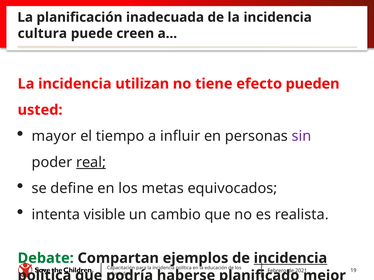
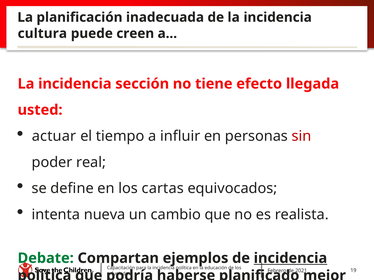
utilizan: utilizan -> sección (142, 84)
pueden: pueden -> llegada (312, 84)
mayor: mayor -> actuar (54, 136)
sin colour: purple -> red (302, 136)
real underline: present -> none (91, 163)
metas: metas -> cartas (163, 189)
visible: visible -> nueva (105, 215)
